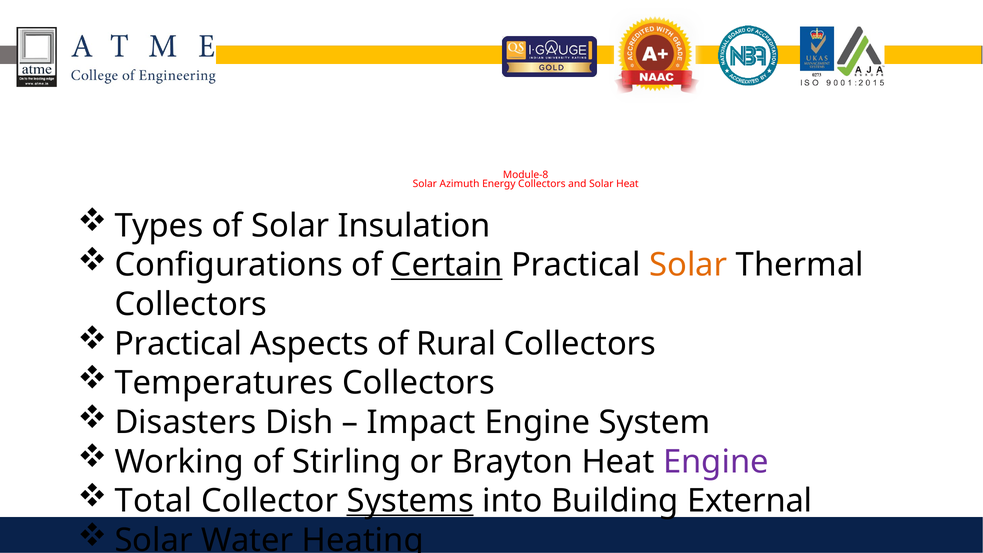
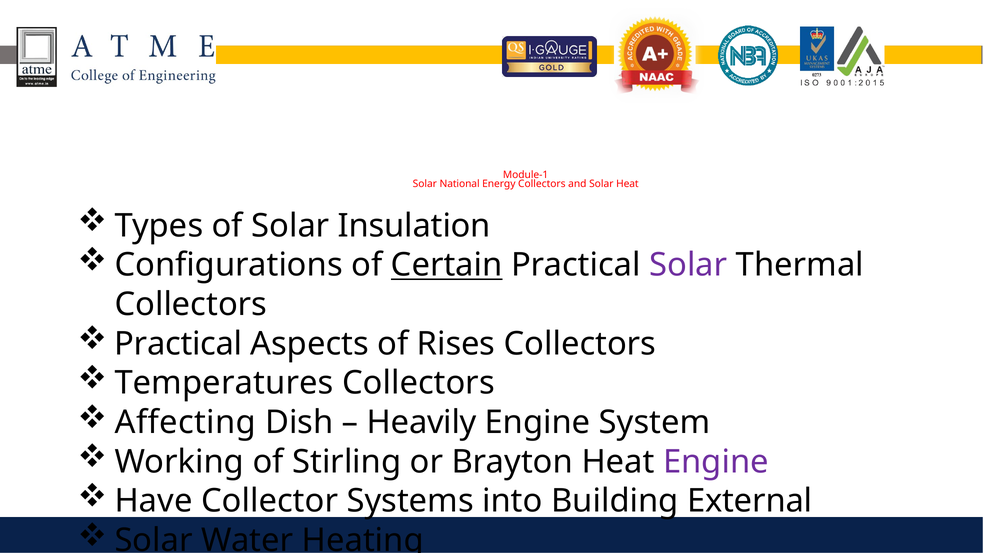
Module-8: Module-8 -> Module-1 (526, 175)
Azimuth: Azimuth -> National (460, 184)
Solar colour: orange -> purple (688, 265)
Rural: Rural -> Rises (456, 344)
Disasters: Disasters -> Affecting (185, 422)
Impact: Impact -> Heavily (422, 422)
Total: Total -> Have (154, 501)
Systems underline: present -> none (410, 501)
